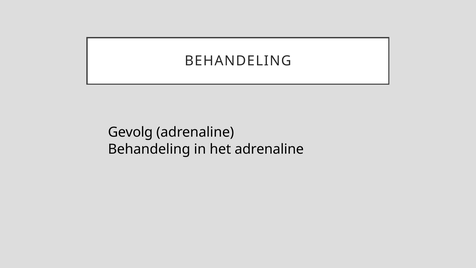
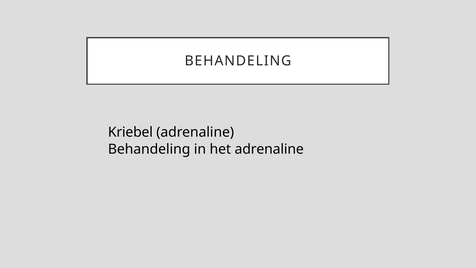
Gevolg: Gevolg -> Kriebel (130, 132)
